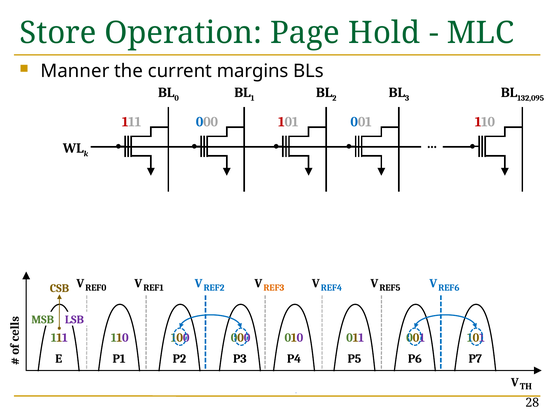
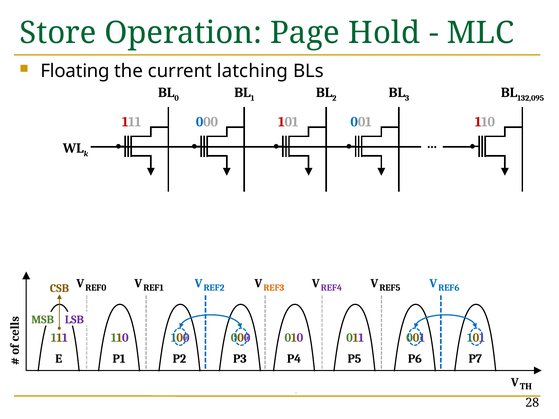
Manner: Manner -> Floating (75, 71)
margins: margins -> latching (253, 71)
REF4 colour: blue -> purple (331, 288)
